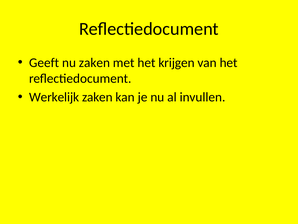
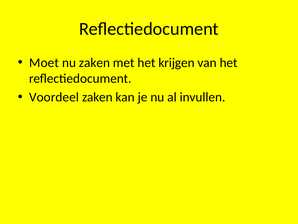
Geeft: Geeft -> Moet (44, 63)
Werkelijk: Werkelijk -> Voordeel (54, 97)
